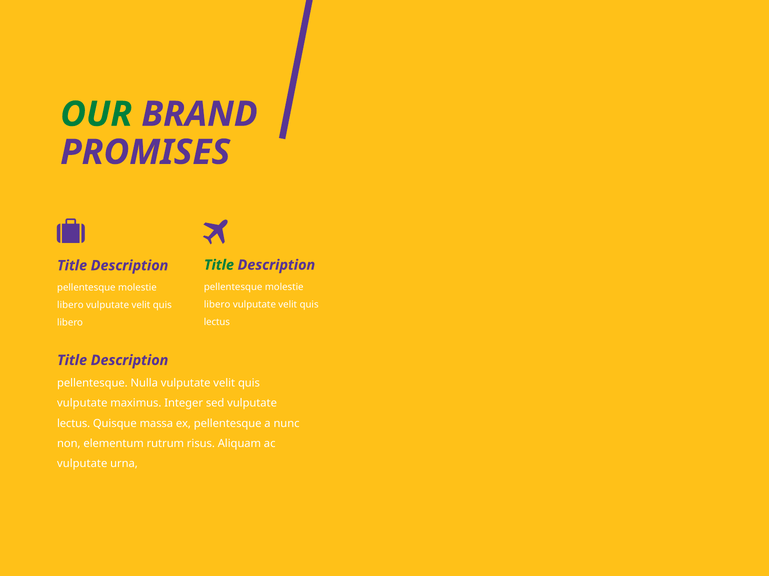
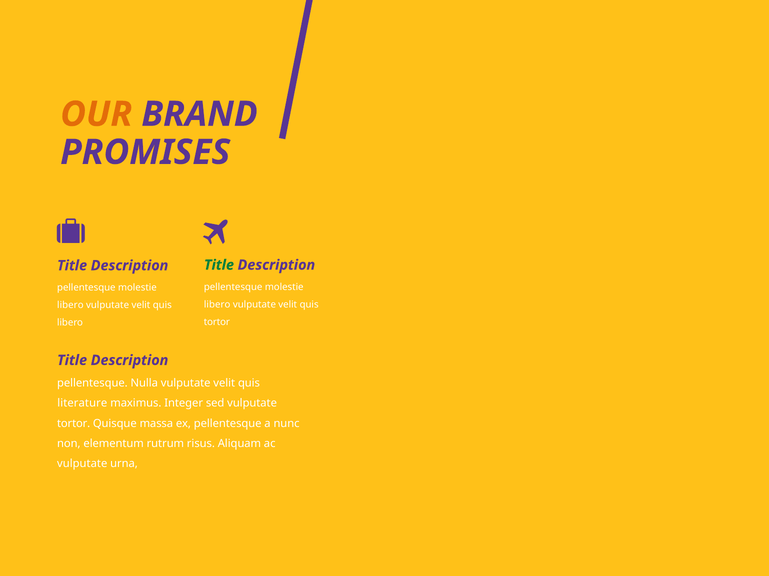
OUR colour: green -> orange (96, 114)
lectus: lectus -> tortor (217, 322)
vulputate: vulputate -> literature (82, 404)
lectus: lectus -> tortor (74, 424)
